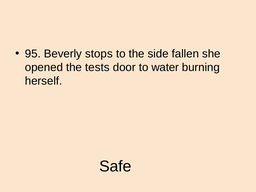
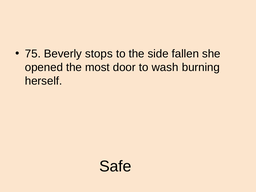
95: 95 -> 75 (33, 54)
tests: tests -> most (97, 67)
water: water -> wash (165, 67)
